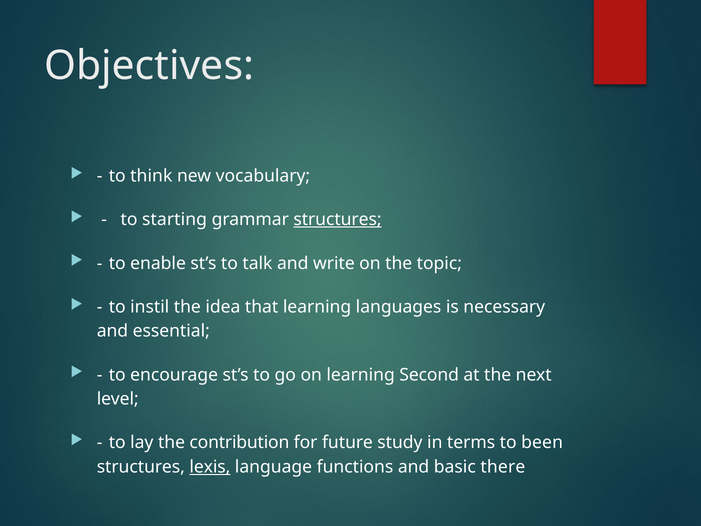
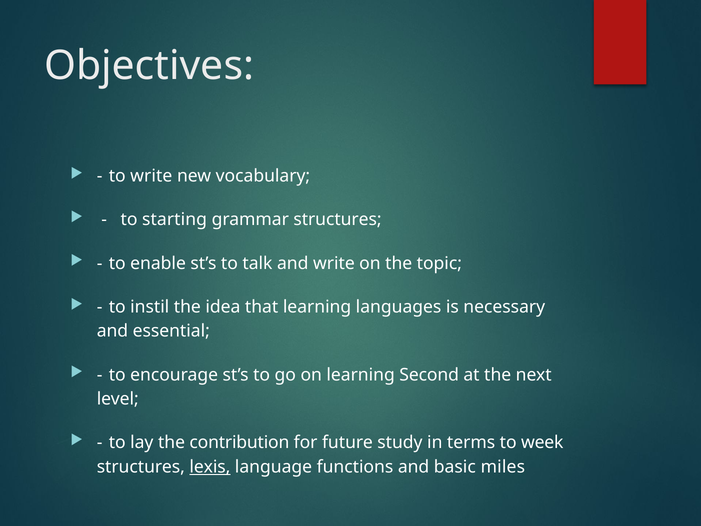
to think: think -> write (151, 176)
structures underline: present -> none (337, 219)
been: been -> week (542, 442)
there: there -> miles (503, 467)
